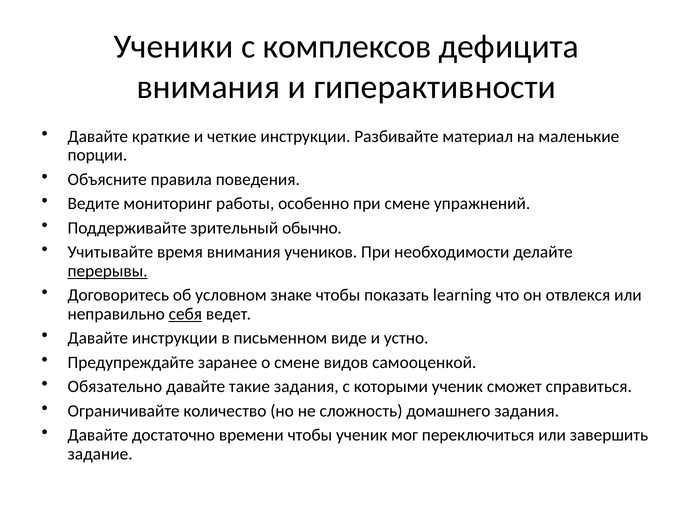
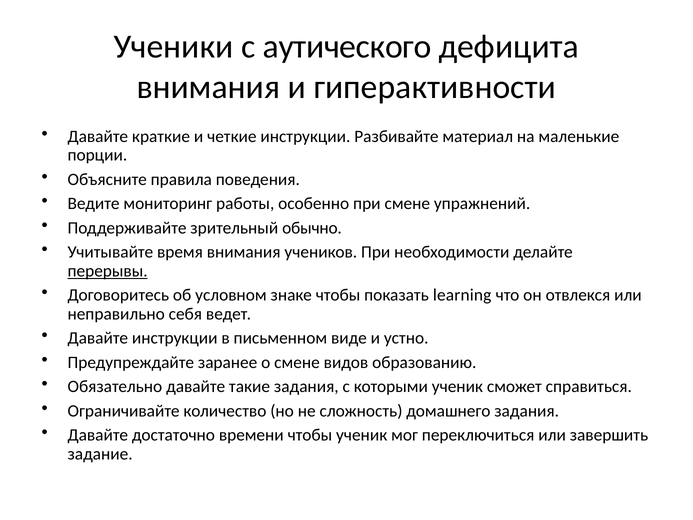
комплексов: комплексов -> аутического (347, 47)
себя underline: present -> none (185, 314)
самооценкой: самооценкой -> образованию (424, 362)
